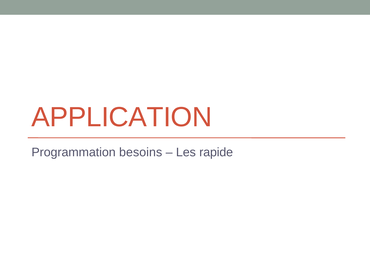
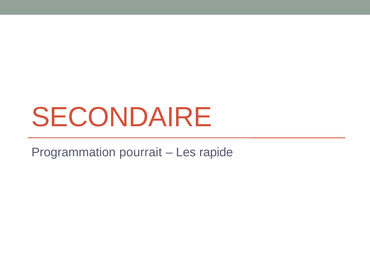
APPLICATION: APPLICATION -> SECONDAIRE (122, 117)
besoins: besoins -> pourrait (141, 152)
